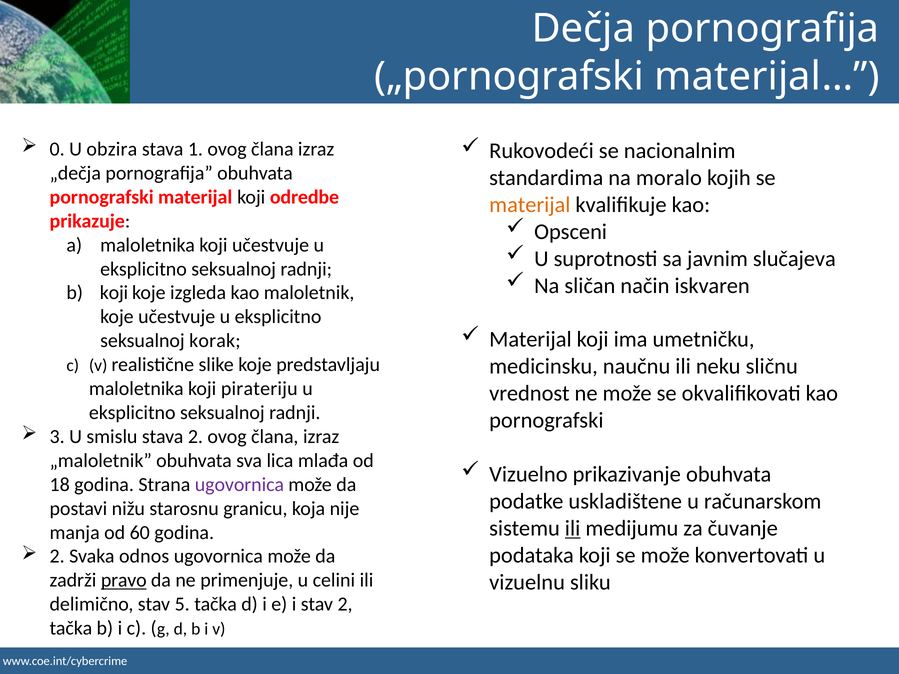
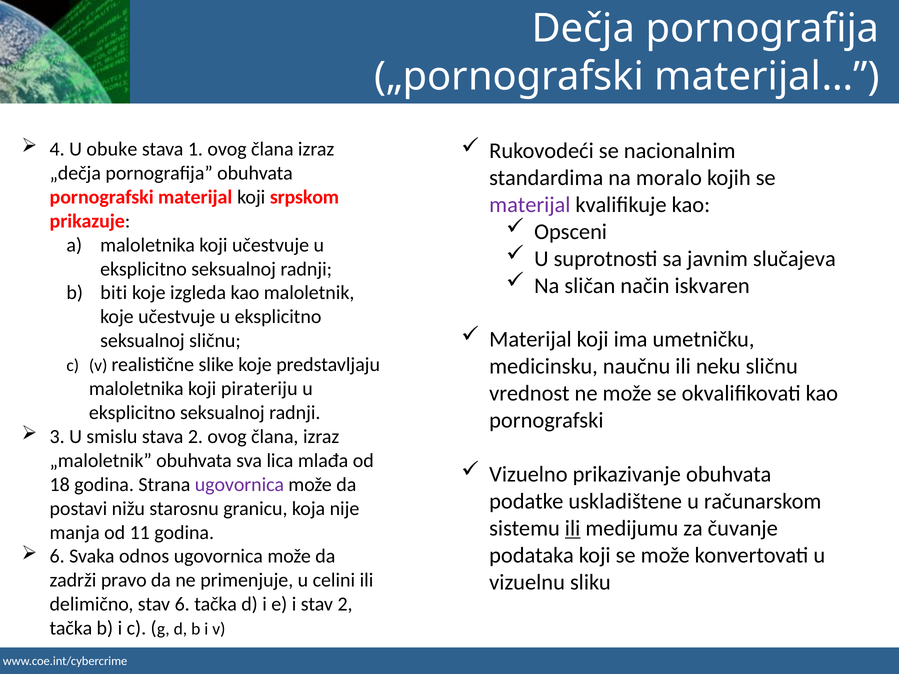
0: 0 -> 4 (57, 149)
obzira: obzira -> obuke (112, 149)
odredbe: odredbe -> srpskom (304, 197)
materijal colour: orange -> purple (530, 205)
b koji: koji -> biti (114, 293)
seksualnoj korak: korak -> sličnu (215, 341)
60: 60 -> 11 (140, 533)
2: 2 -> 6 (57, 557)
pravo underline: present -> none (124, 581)
stav 5: 5 -> 6 (182, 605)
